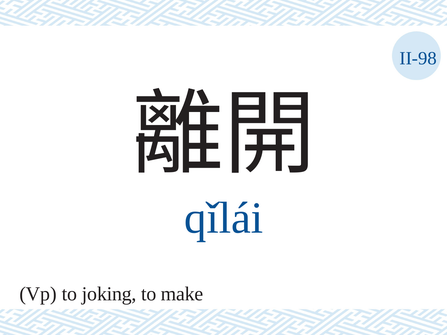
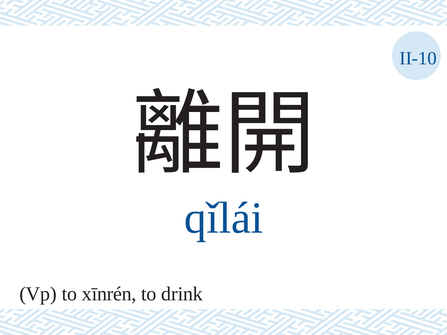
II-98: II-98 -> II-10 (418, 59)
joking: joking -> xīnrén (109, 294)
make: make -> drink (182, 294)
